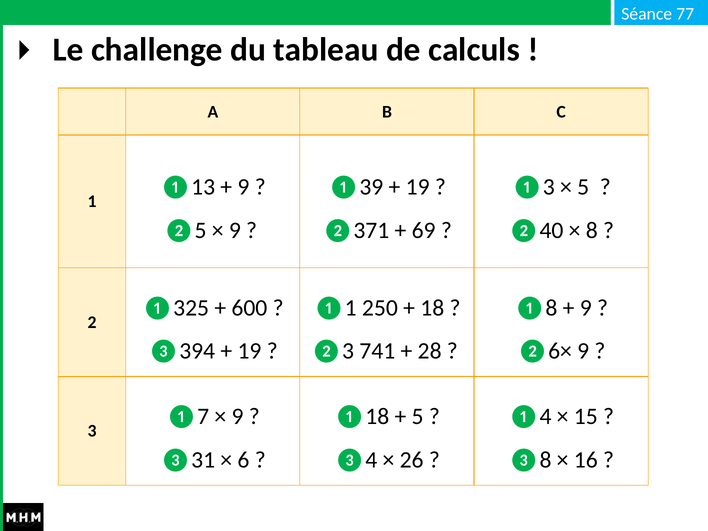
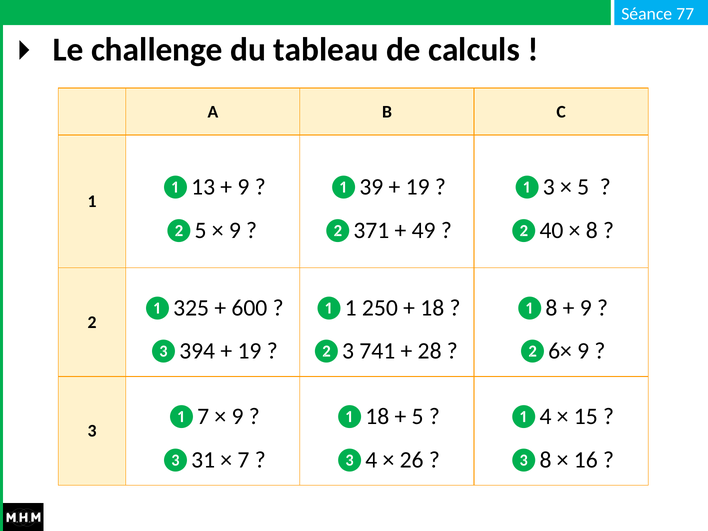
69: 69 -> 49 (424, 230)
6: 6 -> 7 (243, 460)
